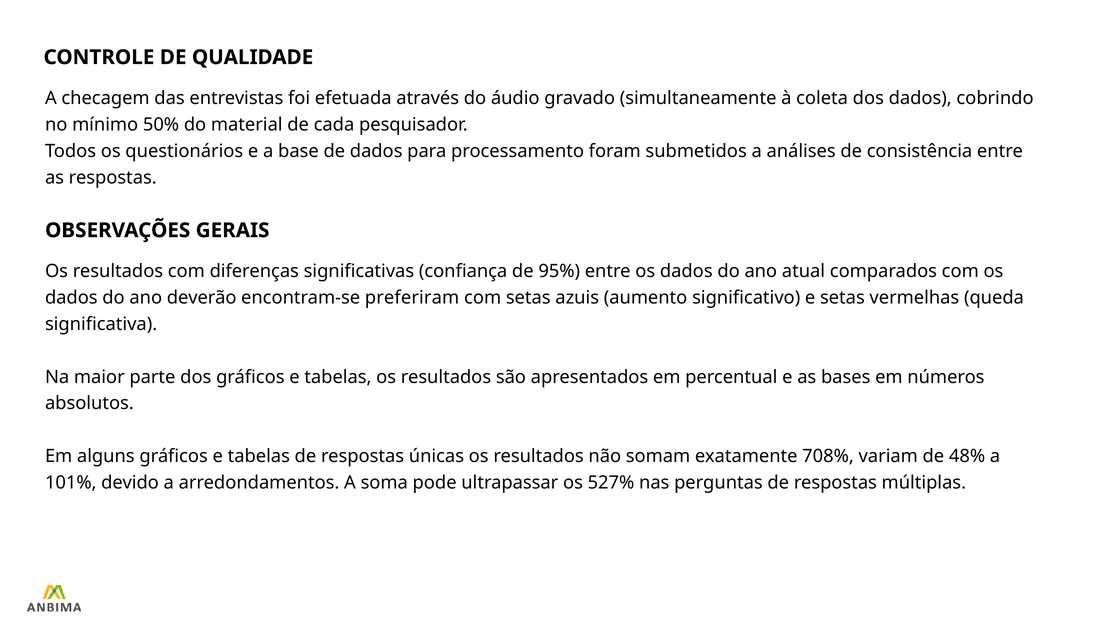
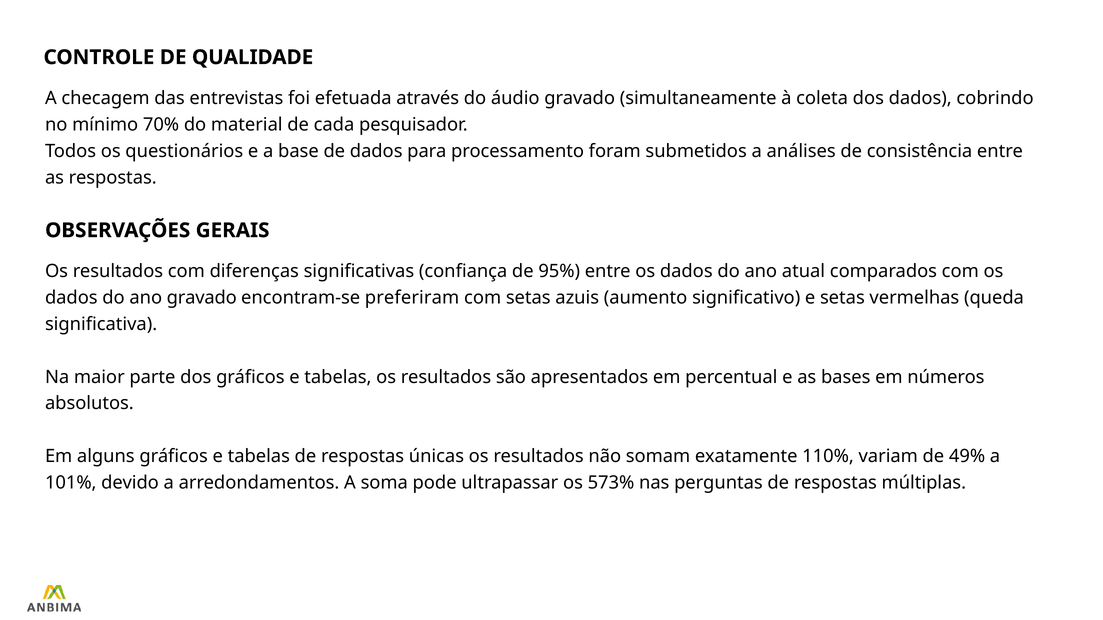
50%: 50% -> 70% (161, 125)
ano deverão: deverão -> gravado (202, 298)
708%: 708% -> 110% (828, 457)
48%: 48% -> 49% (967, 457)
527%: 527% -> 573% (611, 483)
